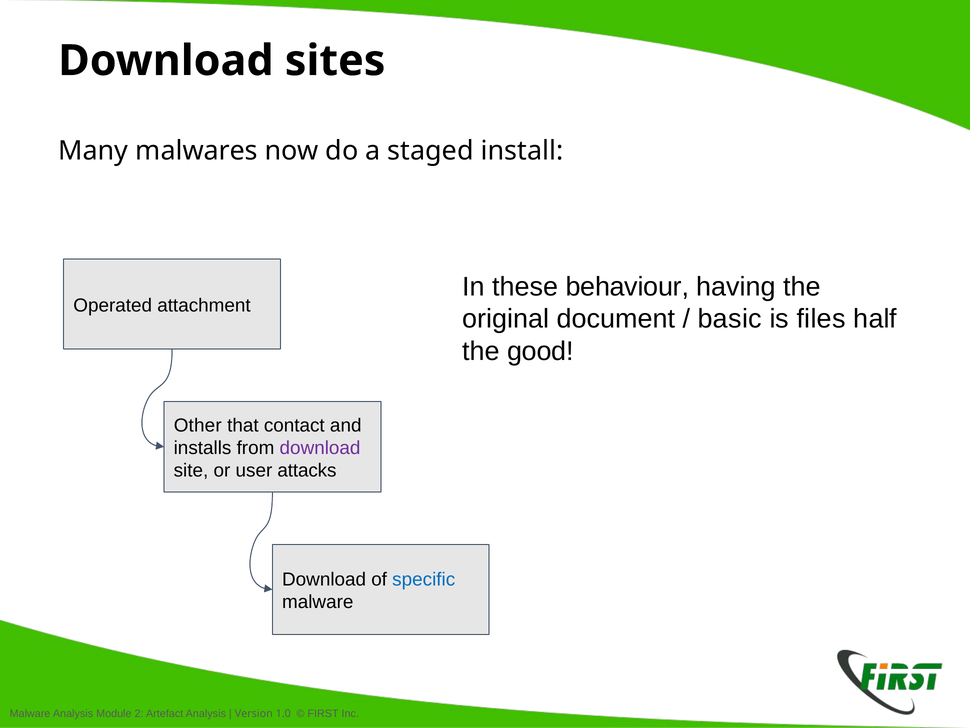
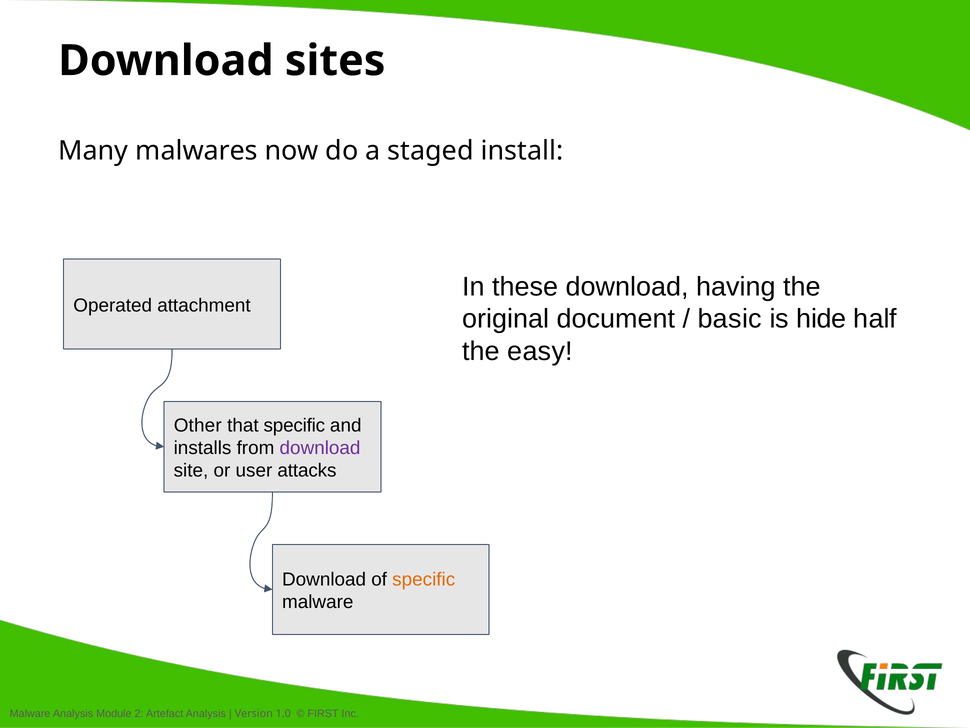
these behaviour: behaviour -> download (627, 286)
files: files -> hide (821, 319)
good: good -> easy (540, 351)
that contact: contact -> specific (294, 425)
specific colour: blue -> orange (424, 579)
